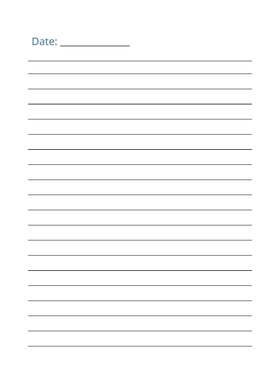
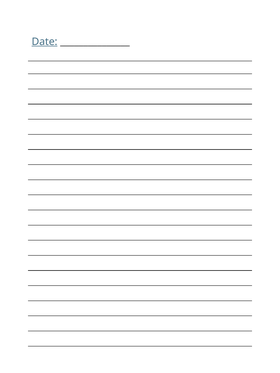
Date underline: none -> present (45, 42)
